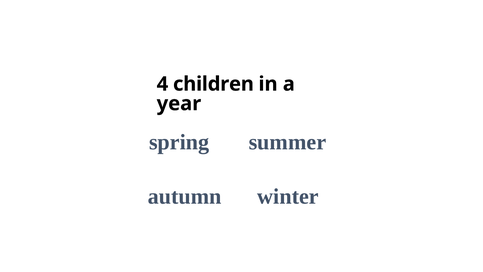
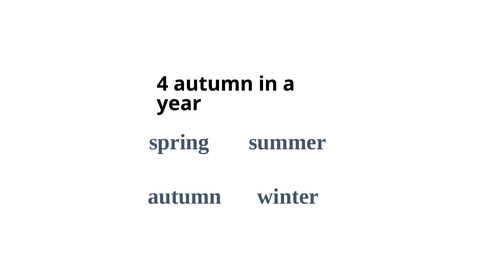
4 children: children -> autumn (213, 84)
